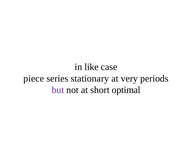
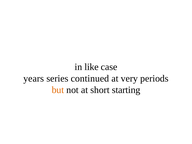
piece: piece -> years (34, 78)
stationary: stationary -> continued (90, 78)
but colour: purple -> orange (58, 90)
optimal: optimal -> starting (126, 90)
